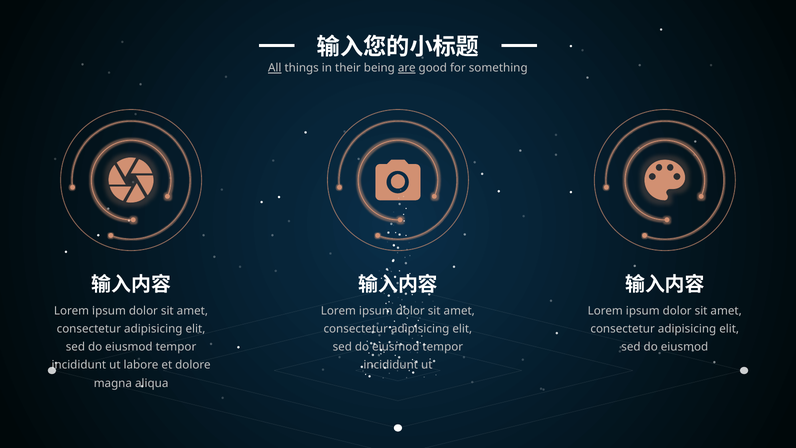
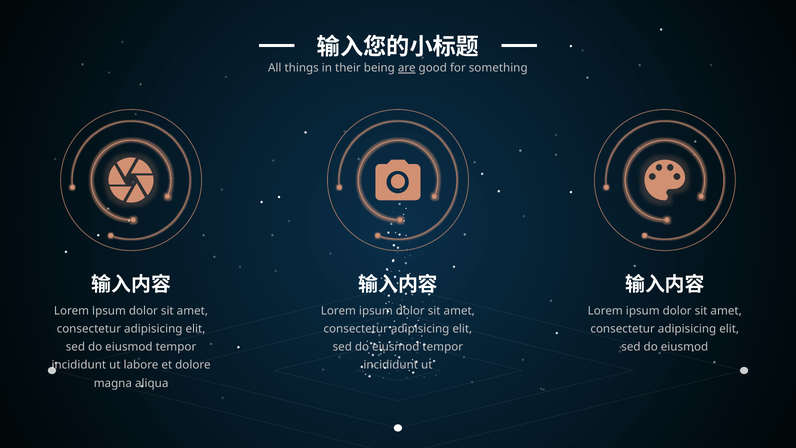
All underline: present -> none (275, 68)
